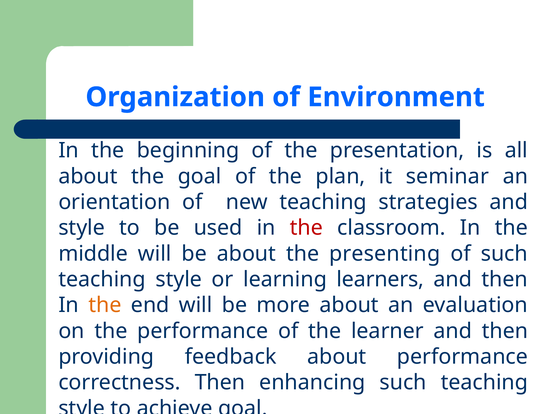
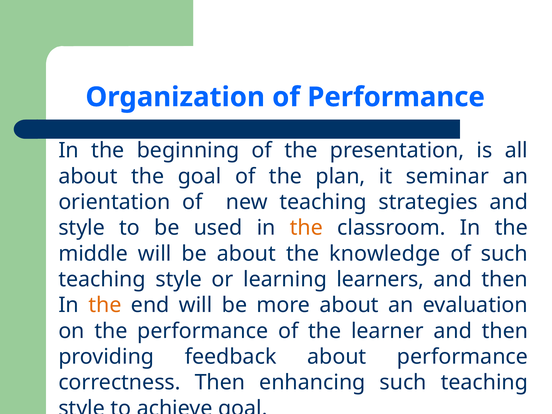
of Environment: Environment -> Performance (396, 97)
the colour: red -> orange (306, 228)
presenting: presenting -> knowledge (385, 254)
